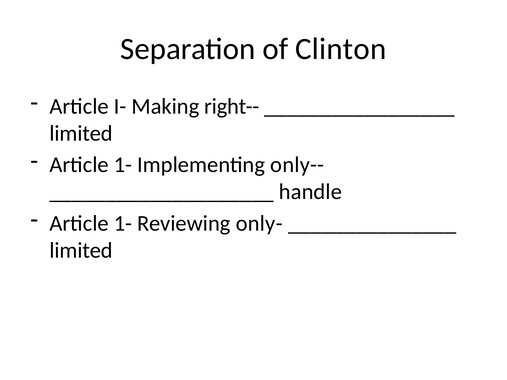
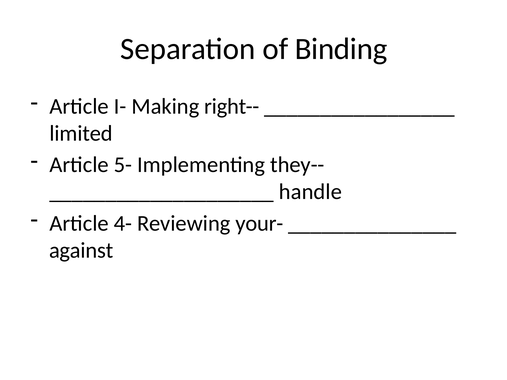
Clinton: Clinton -> Binding (341, 49)
1-: 1- -> 5- (123, 165)
only--: only-- -> they-- (297, 165)
1-: 1- -> 4- (123, 224)
only-: only- -> your- (259, 224)
limited: limited -> against (81, 251)
